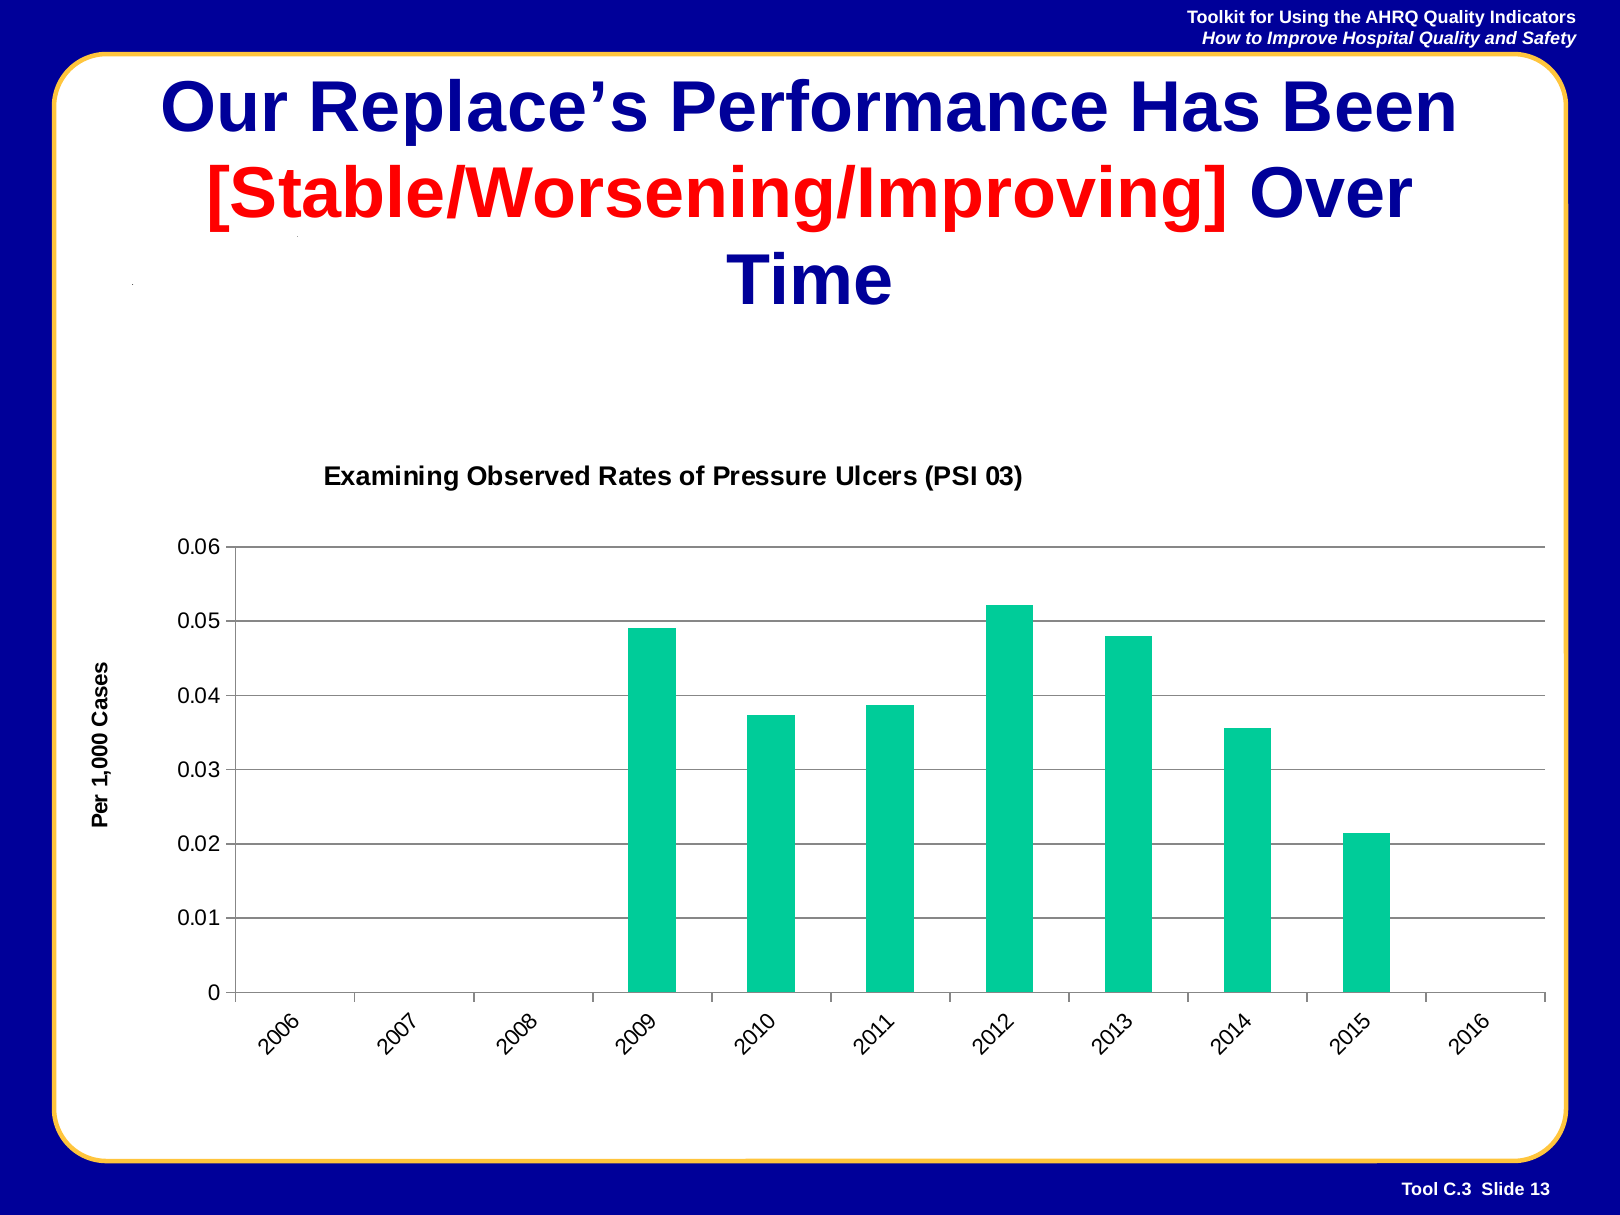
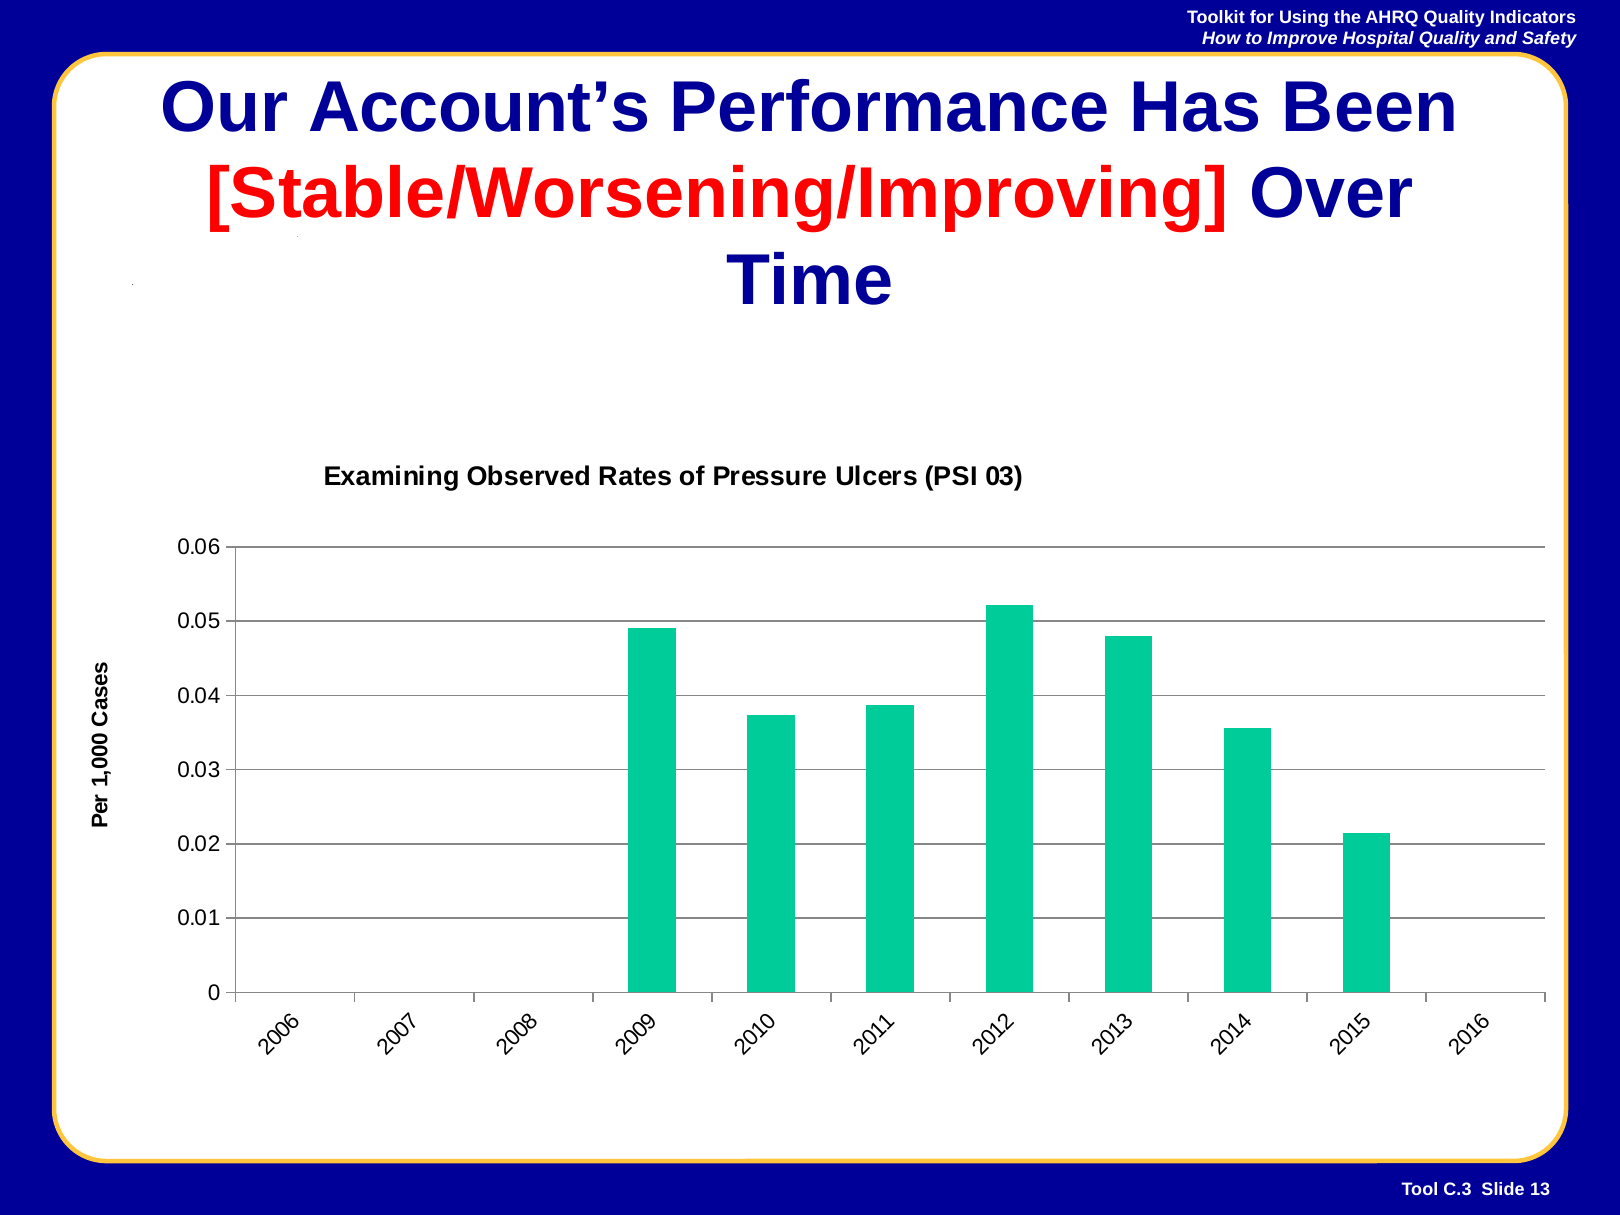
Replace’s: Replace’s -> Account’s (479, 108)
